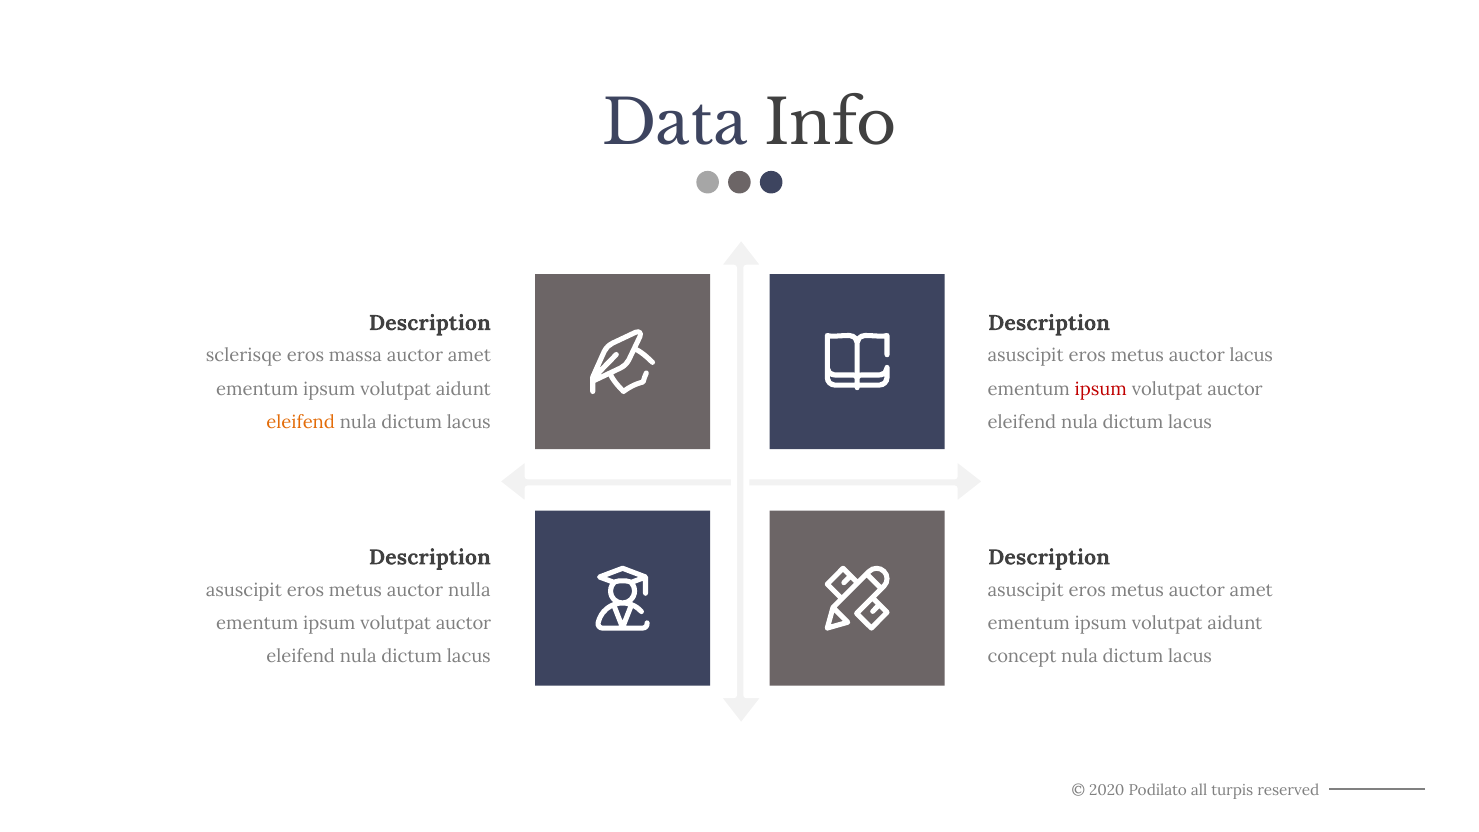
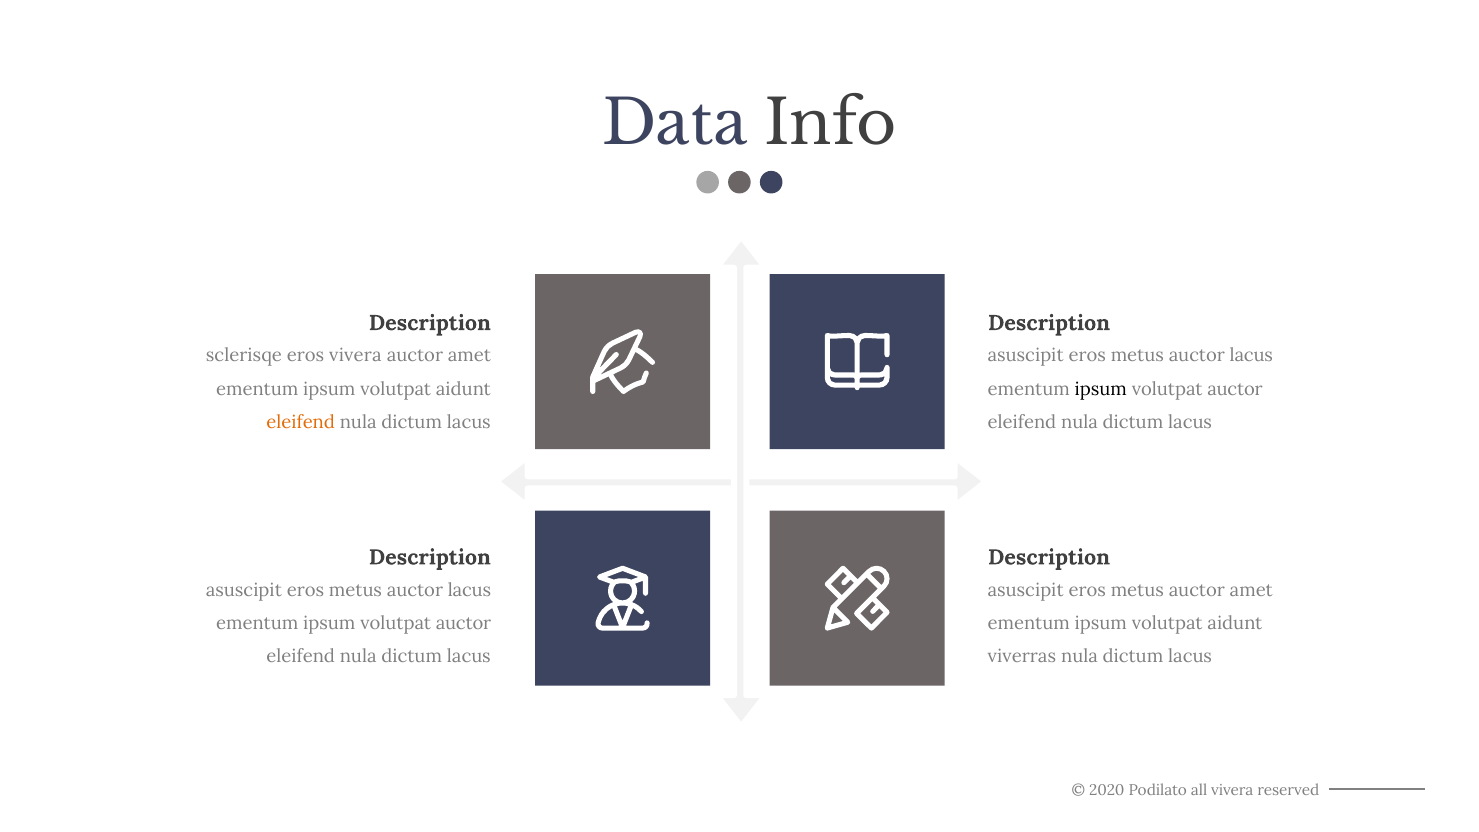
eros massa: massa -> vivera (355, 356)
ipsum colour: red -> black (1101, 389)
nulla: nulla -> lacus (470, 590)
concept: concept -> viverras (1022, 656)
all turpis: turpis -> vivera (1232, 790)
